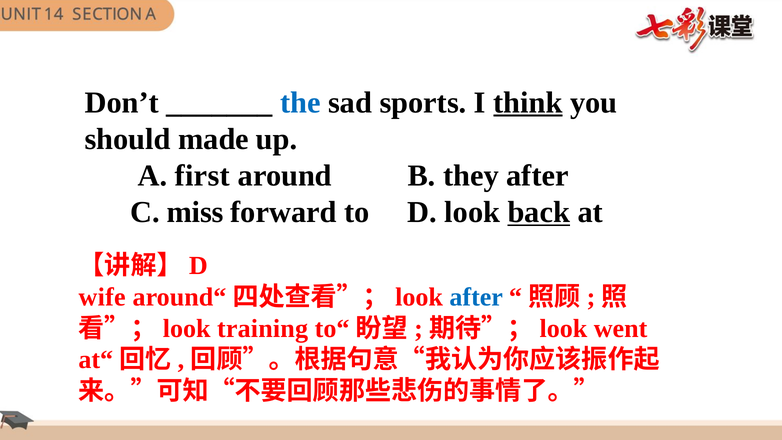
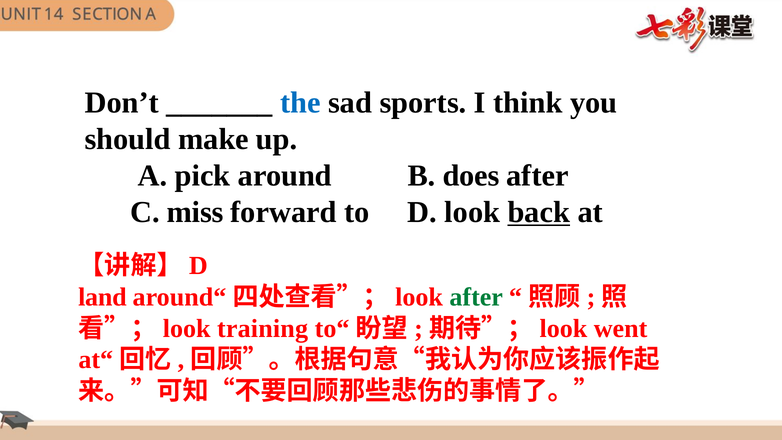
think underline: present -> none (528, 103)
made: made -> make (214, 139)
first: first -> pick (203, 176)
they: they -> does (471, 176)
wife: wife -> land (102, 297)
after colour: blue -> green (476, 297)
